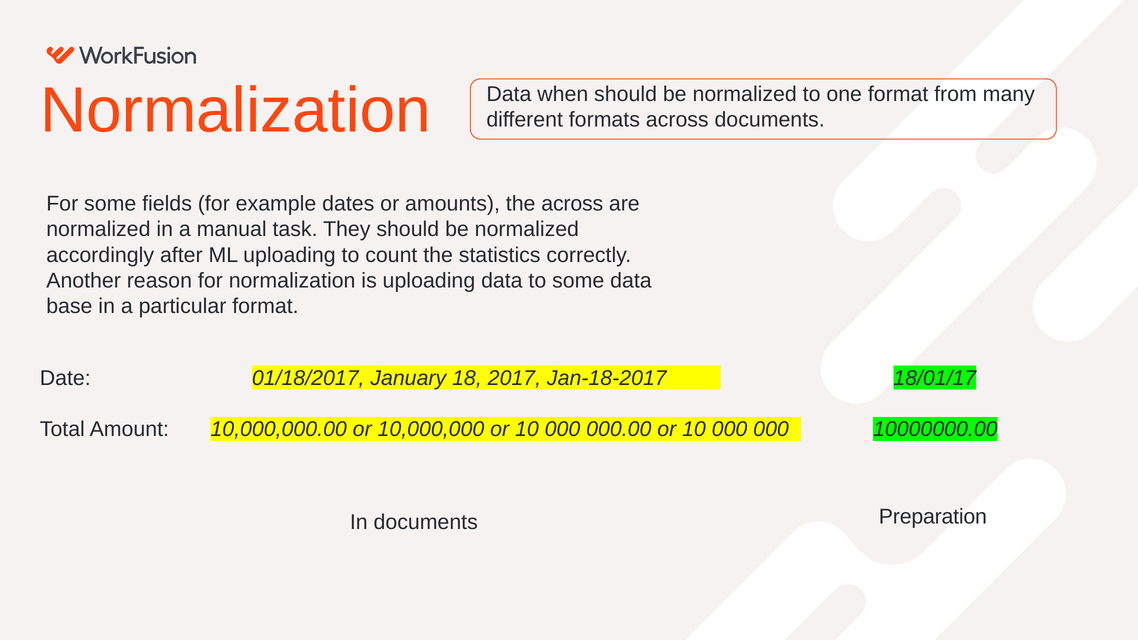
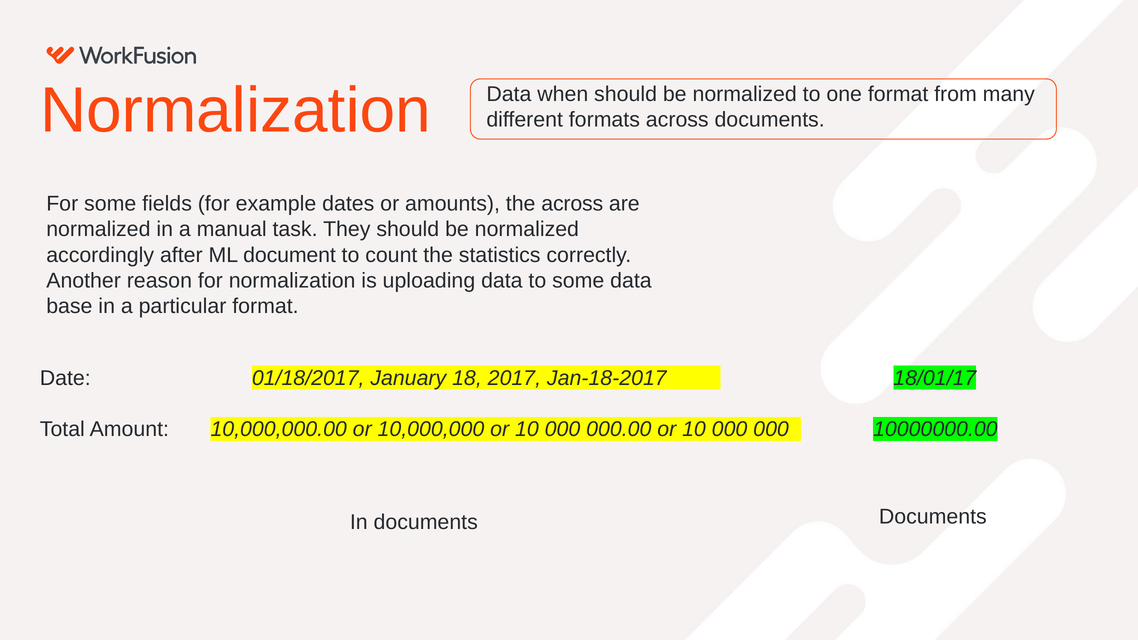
ML uploading: uploading -> document (290, 255)
documents Preparation: Preparation -> Documents (933, 517)
